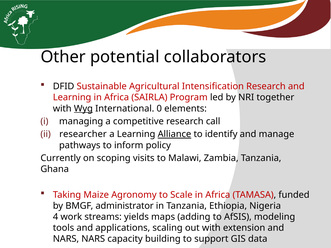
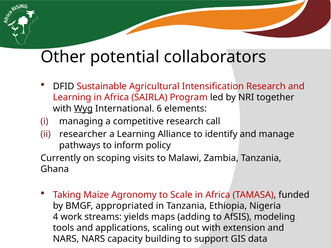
0: 0 -> 6 (159, 109)
Alliance underline: present -> none (174, 134)
administrator: administrator -> appropriated (125, 206)
